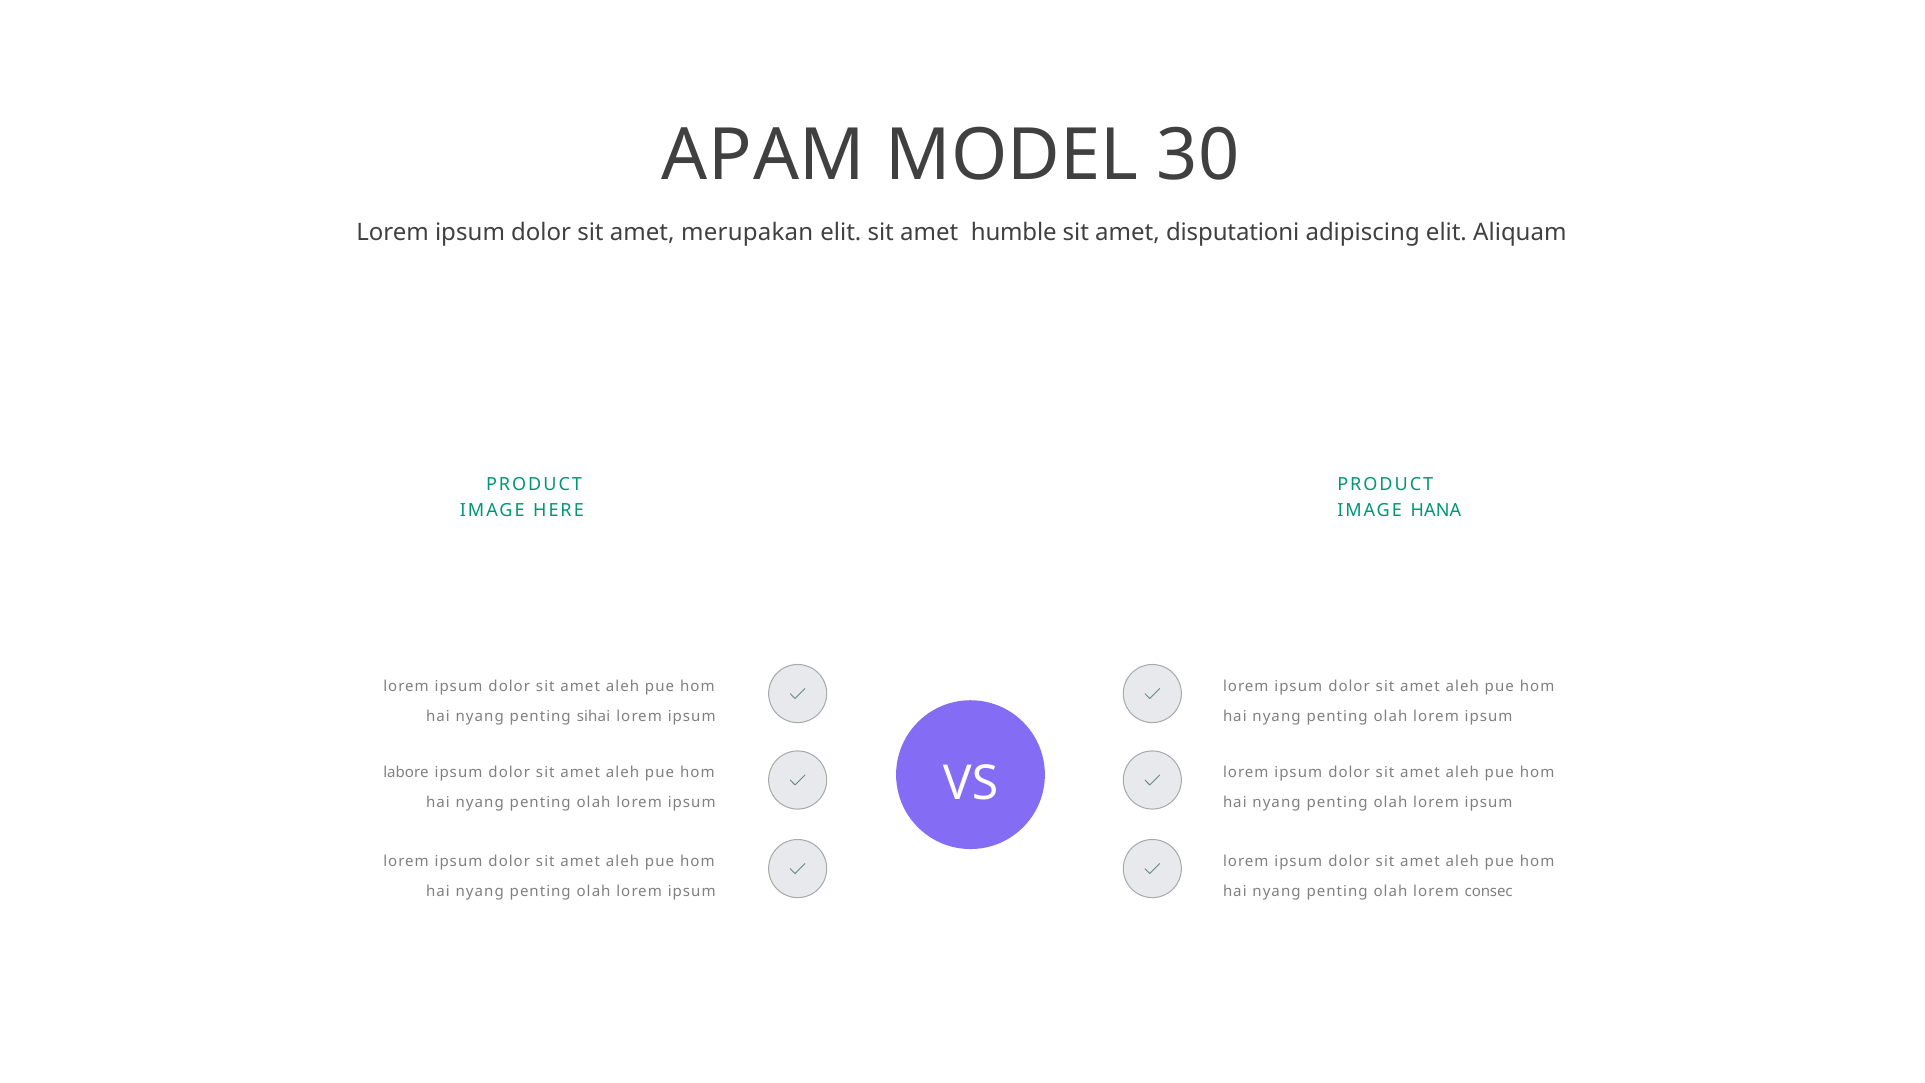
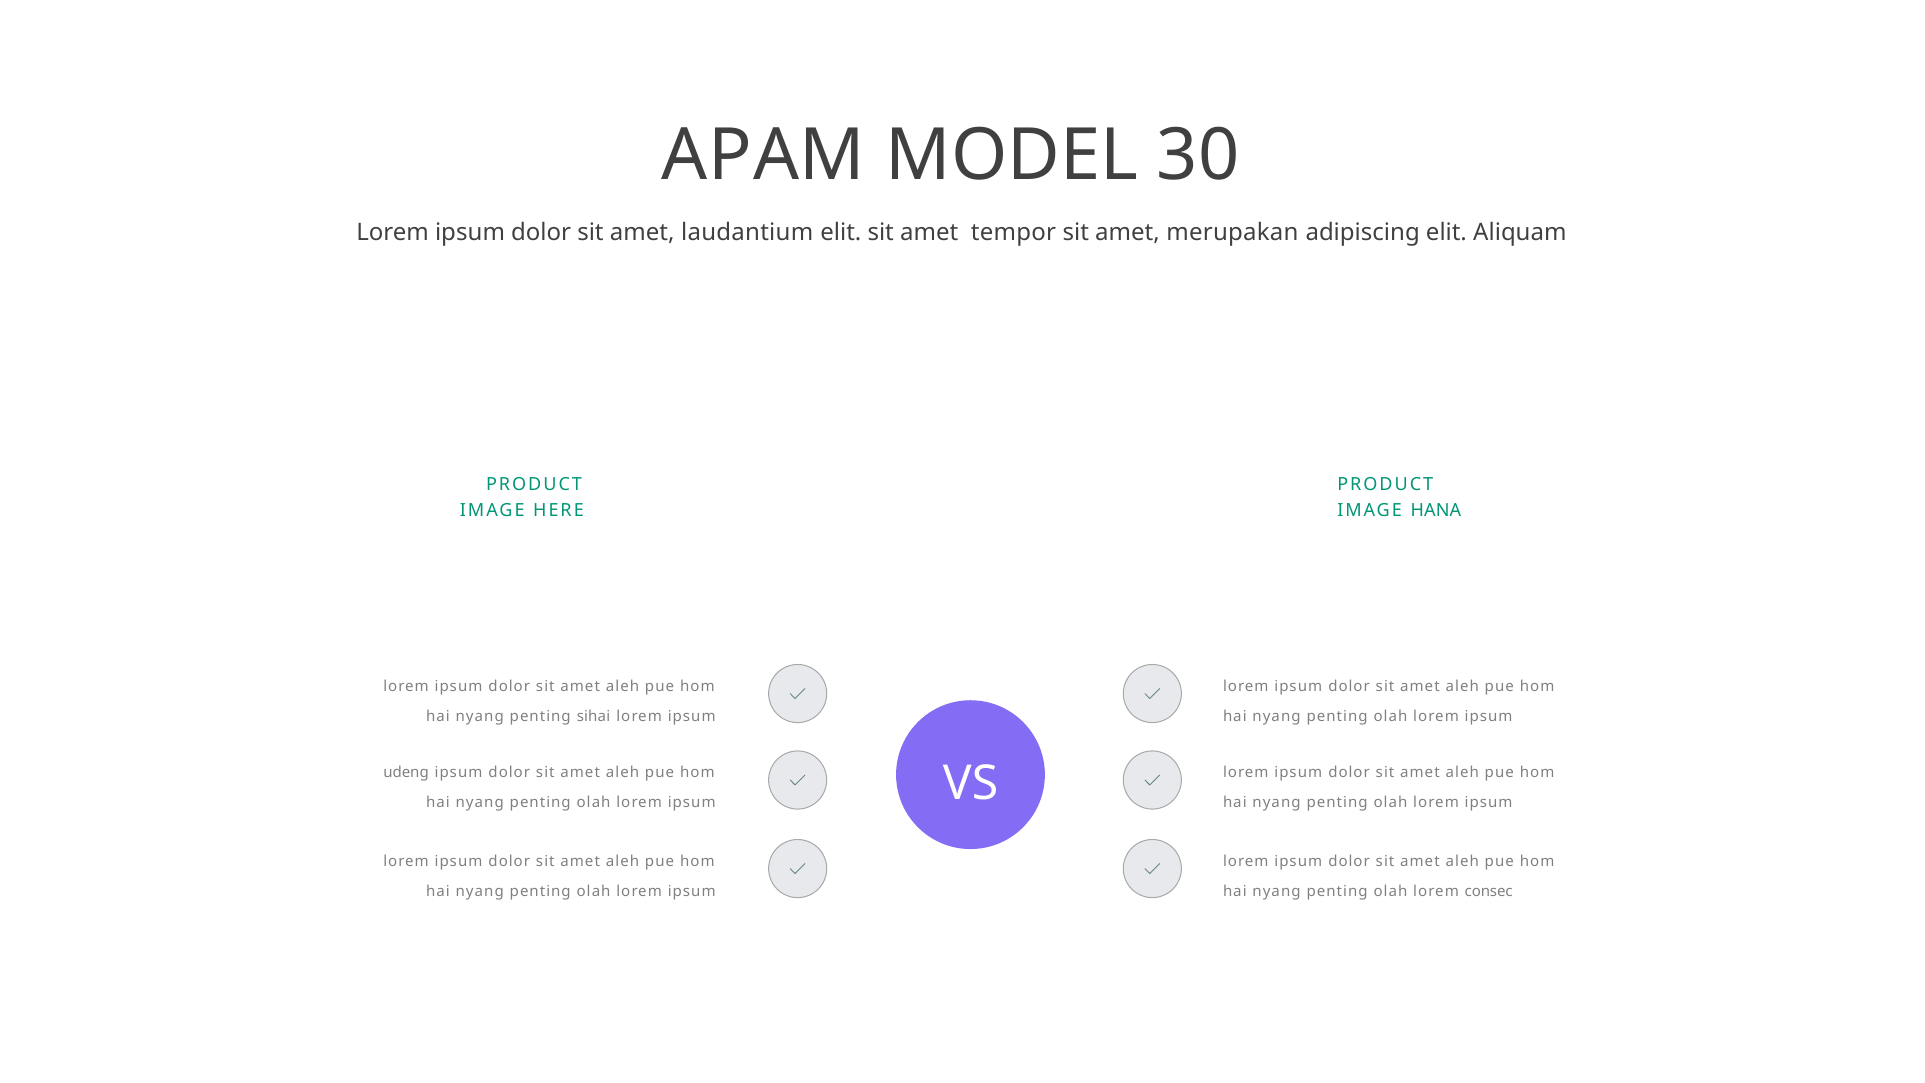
merupakan: merupakan -> laudantium (747, 233)
humble: humble -> tempor (1014, 233)
disputationi: disputationi -> merupakan (1232, 233)
labore: labore -> udeng (406, 773)
